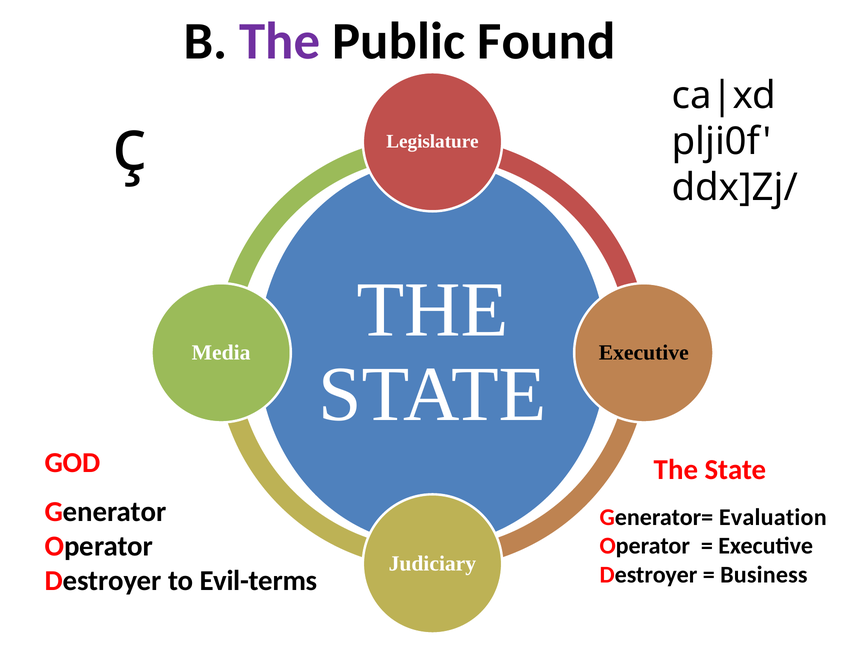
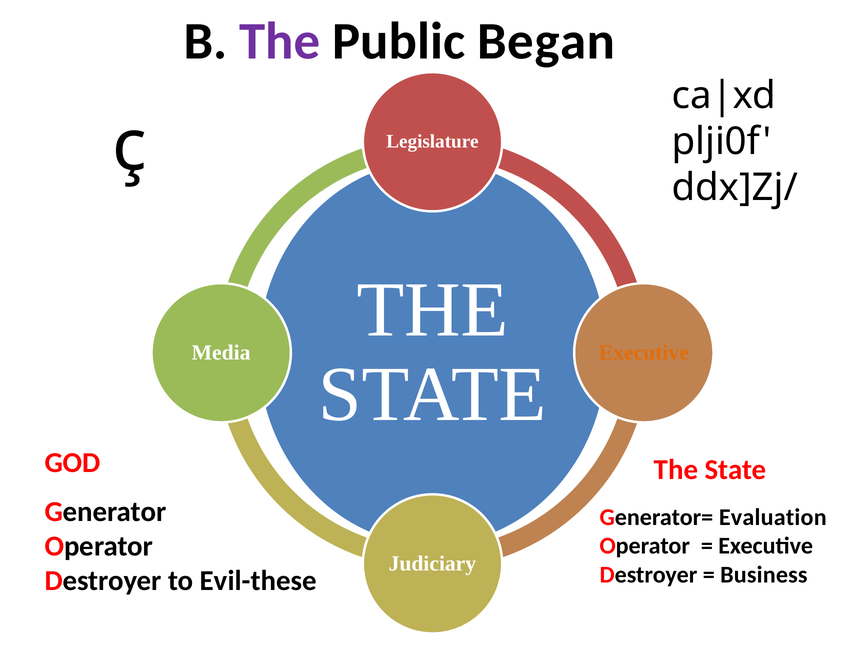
Found: Found -> Began (546, 41)
Executive colour: black -> orange (644, 353)
Evil-terms: Evil-terms -> Evil-these (258, 582)
